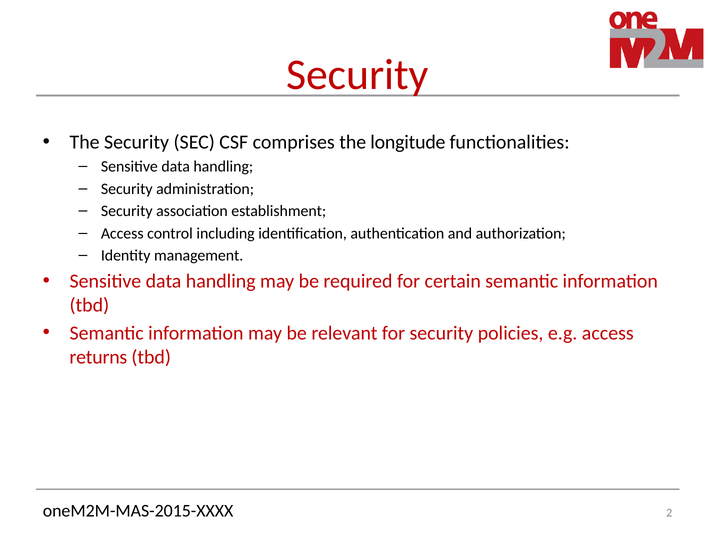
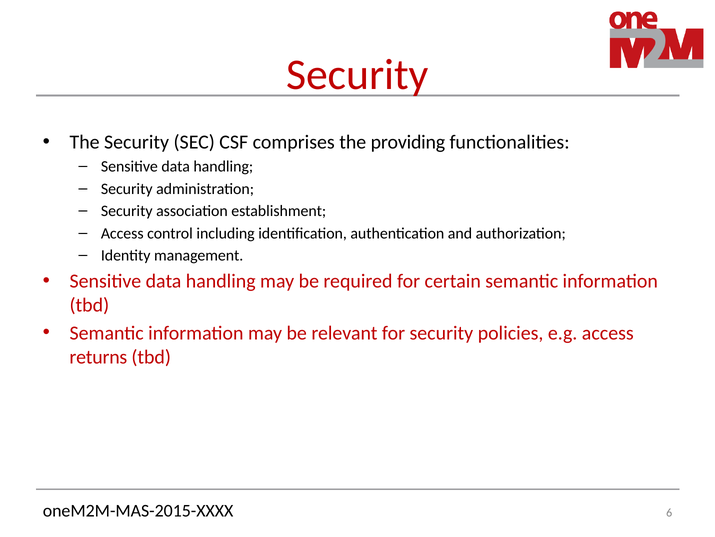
longitude: longitude -> providing (408, 142)
2: 2 -> 6 (669, 512)
